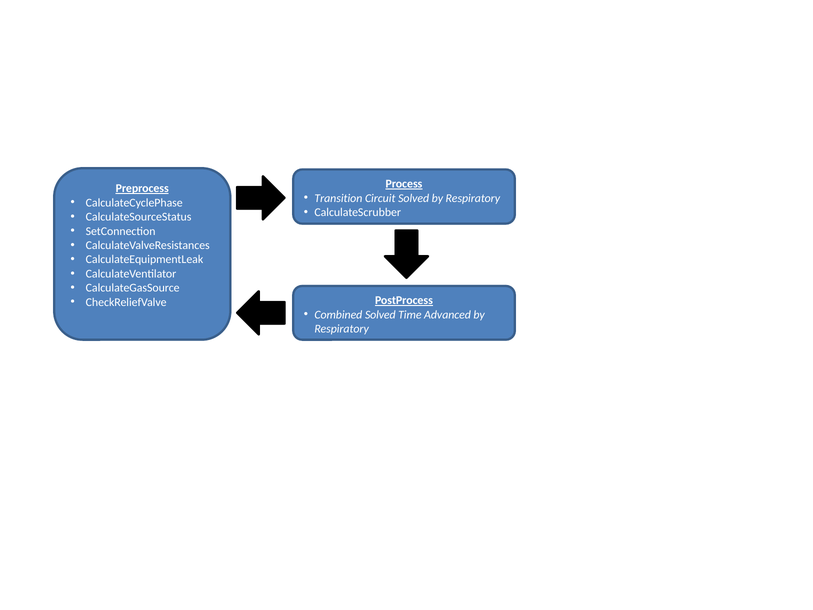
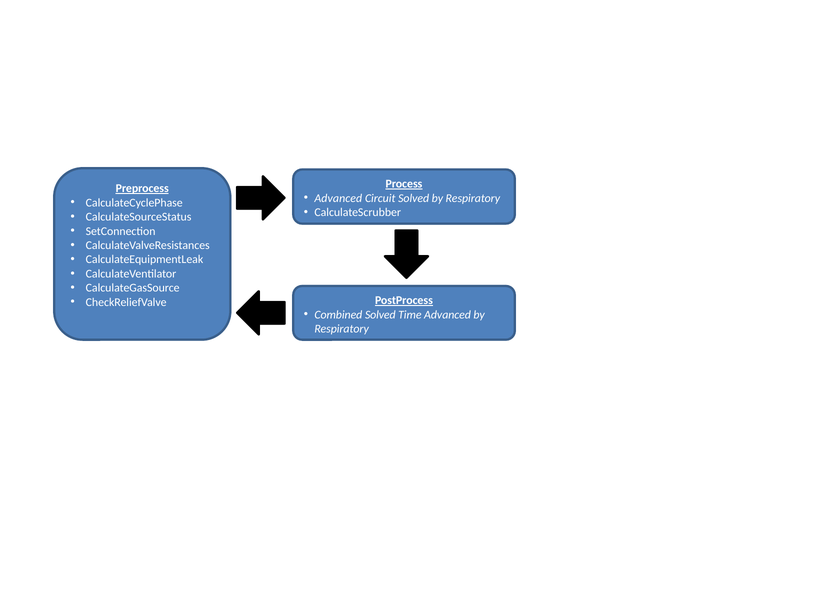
Transition: Transition -> Advanced (338, 198)
